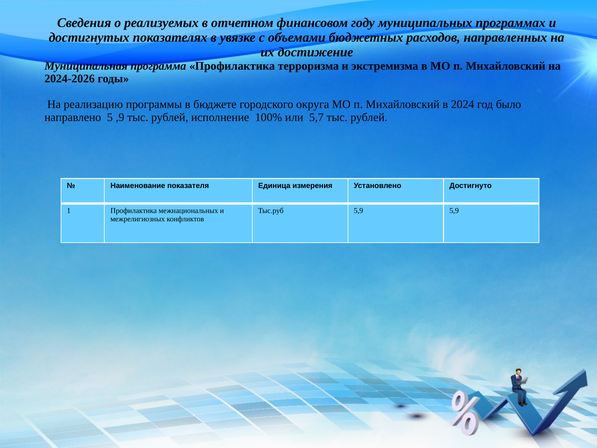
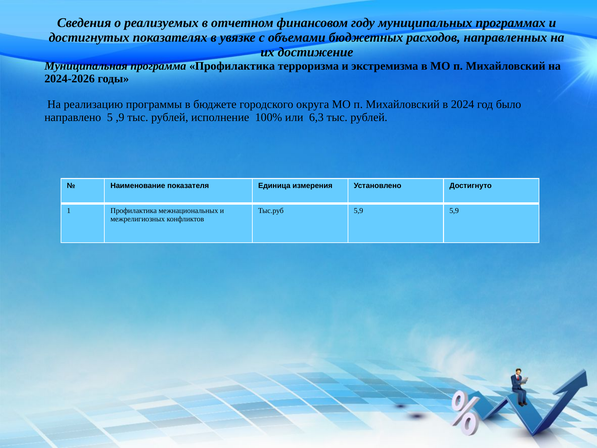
5,7: 5,7 -> 6,3 (316, 117)
